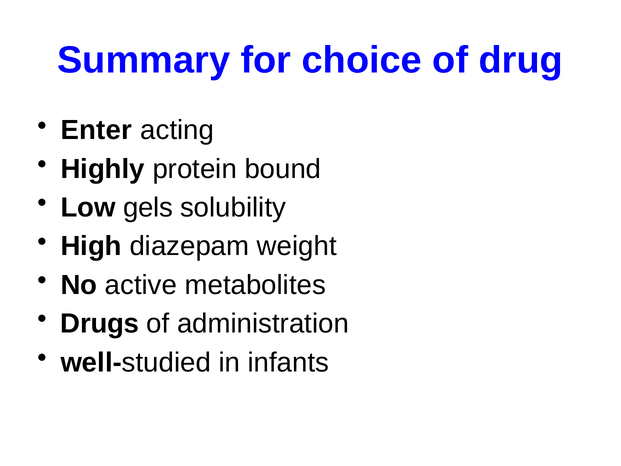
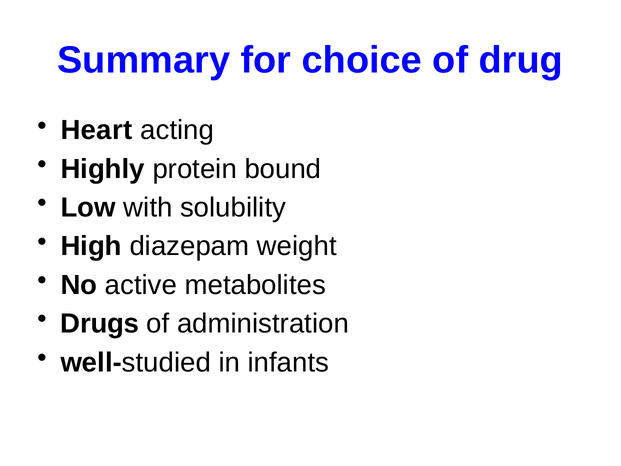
Enter: Enter -> Heart (96, 130)
gels: gels -> with (148, 208)
